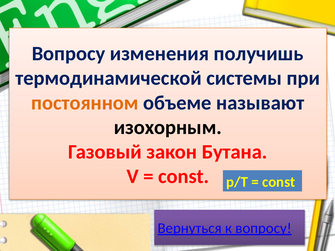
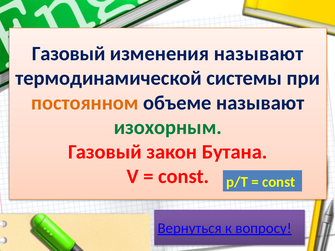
Вопросу: Вопросу -> Газовый (69, 54)
изменения получишь: получишь -> называют (259, 54)
изохорным colour: black -> green (168, 127)
